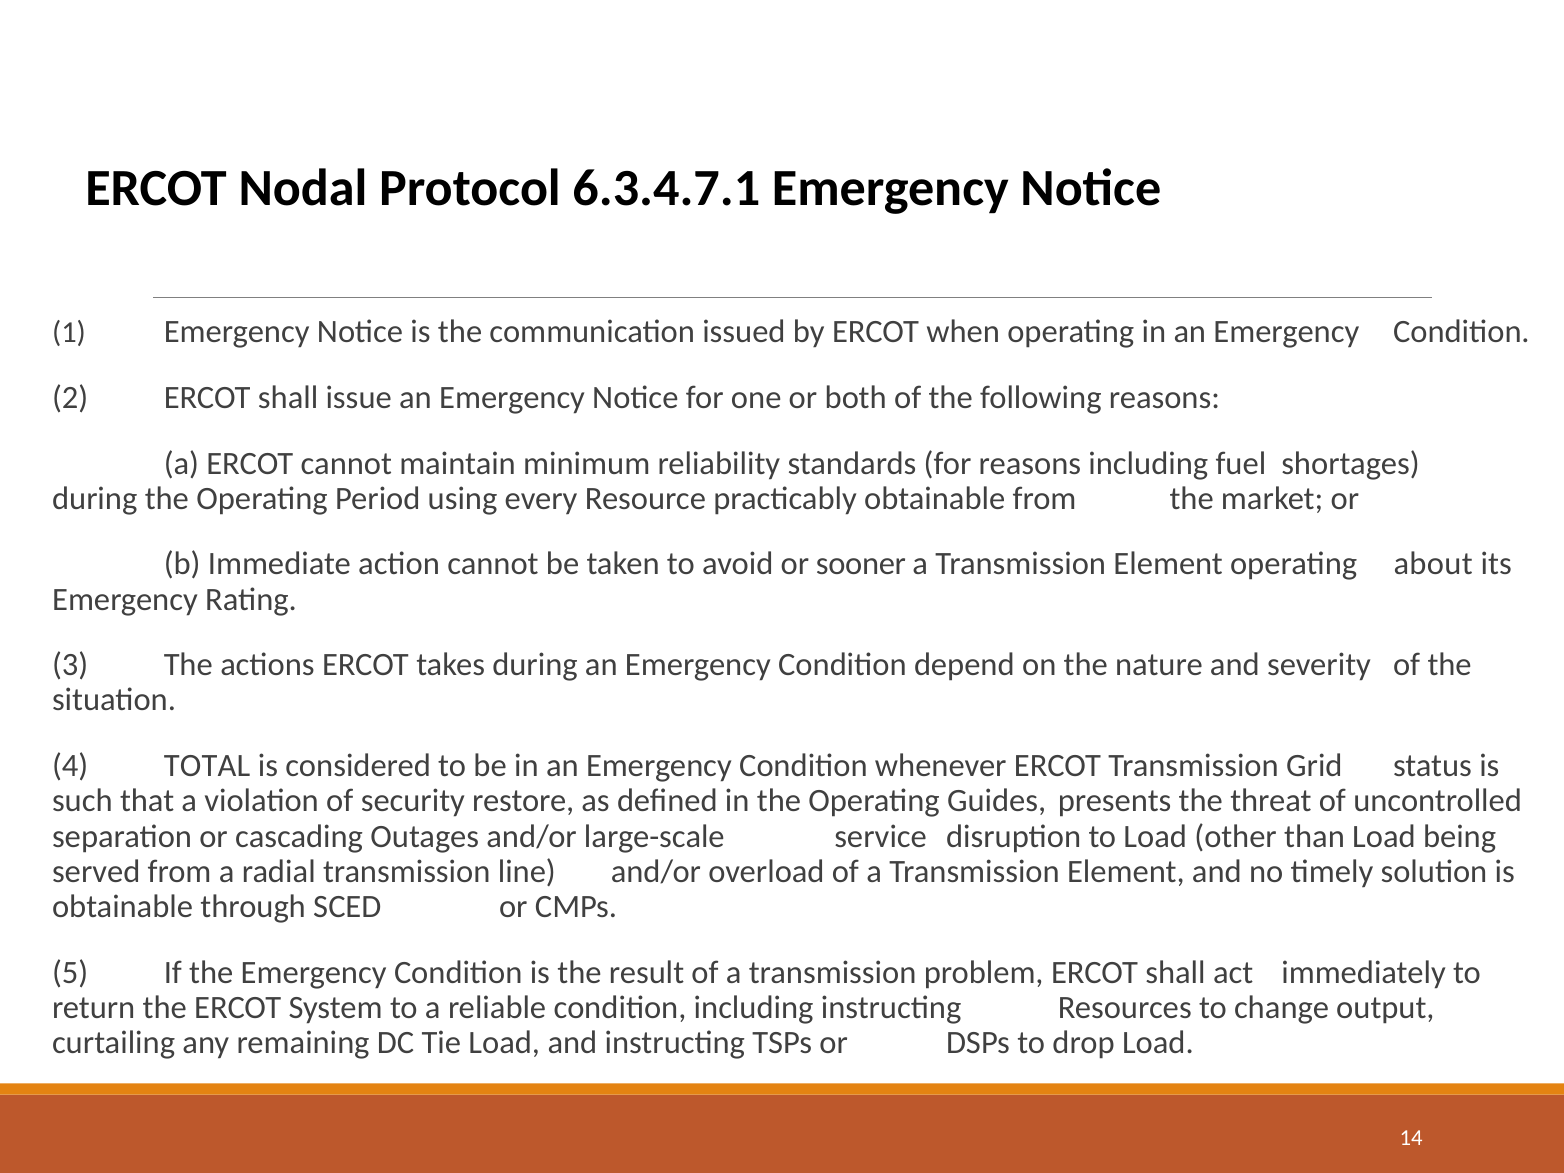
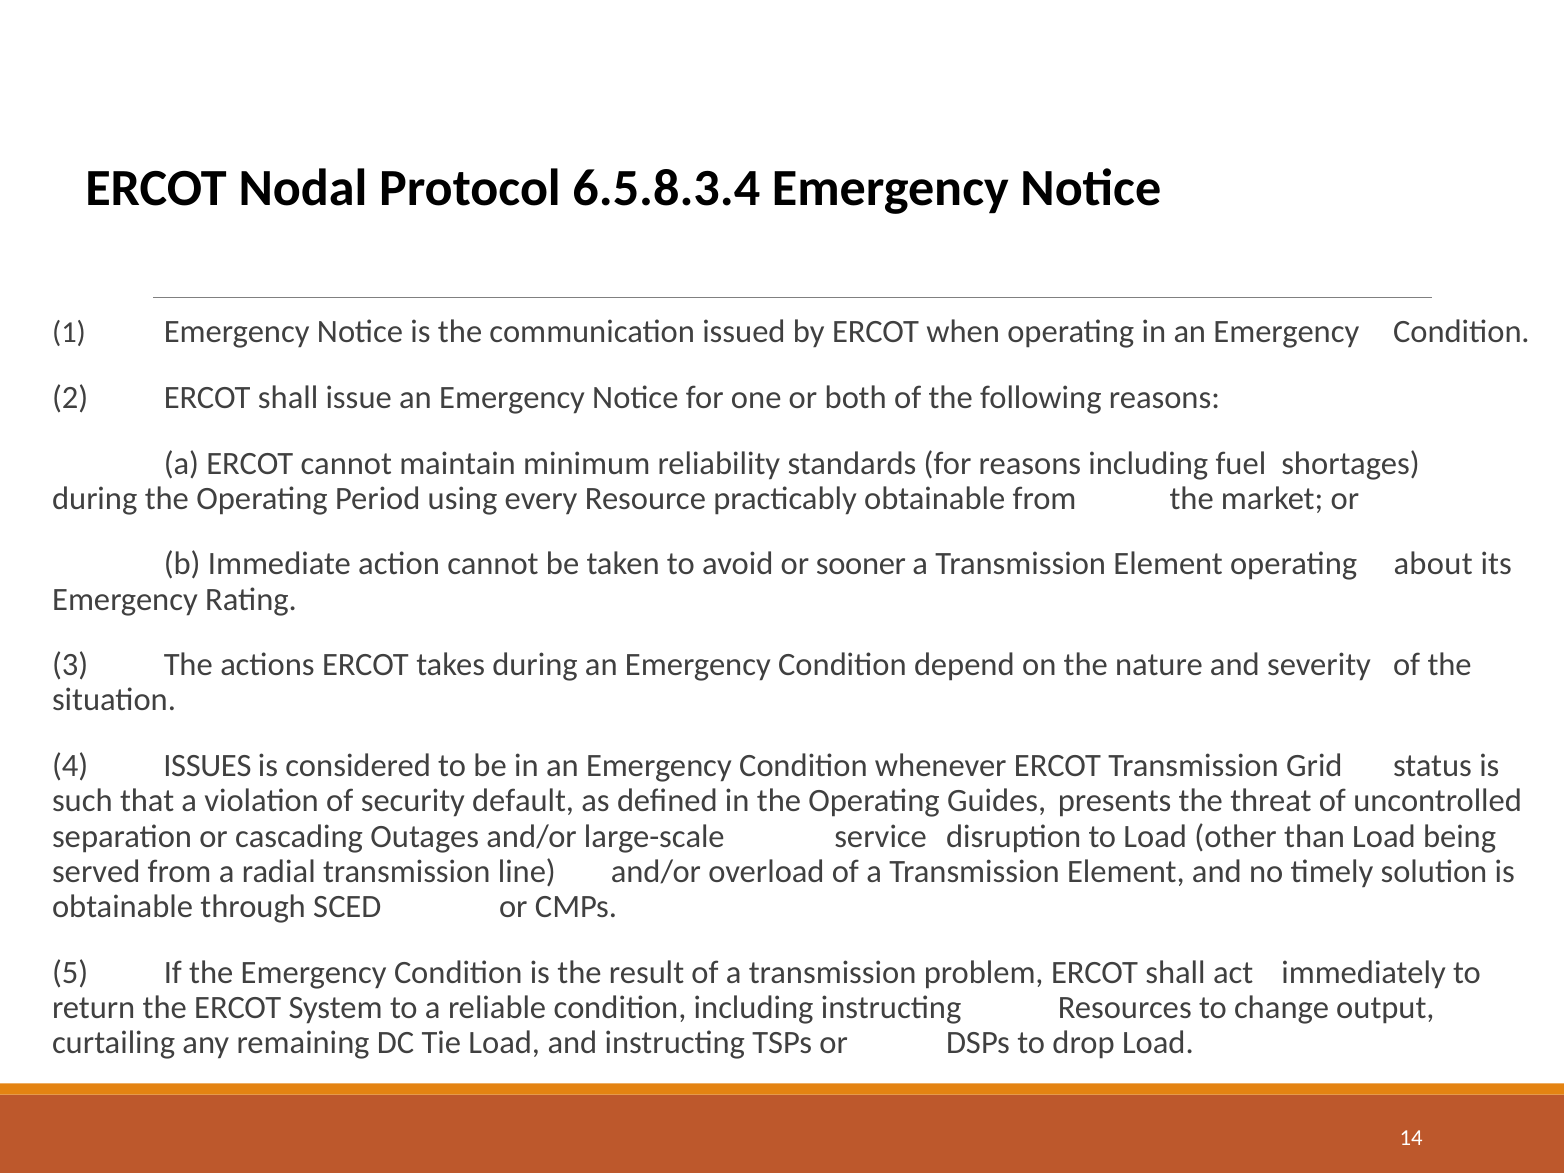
6.3.4.7.1: 6.3.4.7.1 -> 6.5.8.3.4 (666, 188)
TOTAL: TOTAL -> ISSUES (207, 766)
restore: restore -> default (523, 801)
